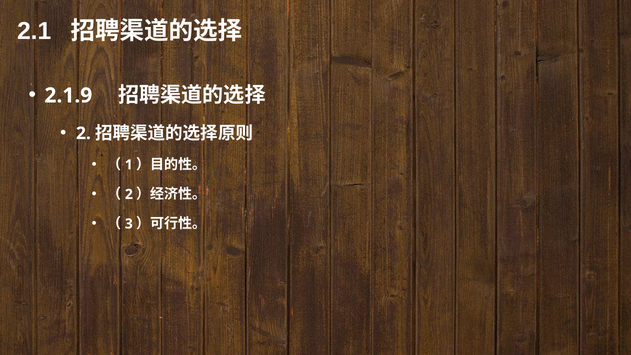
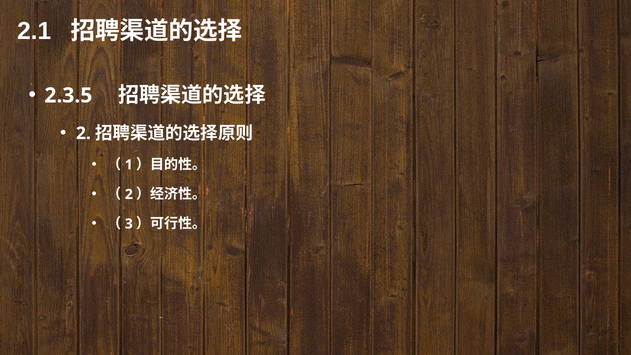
2.1.9: 2.1.9 -> 2.3.5 (68, 95)
